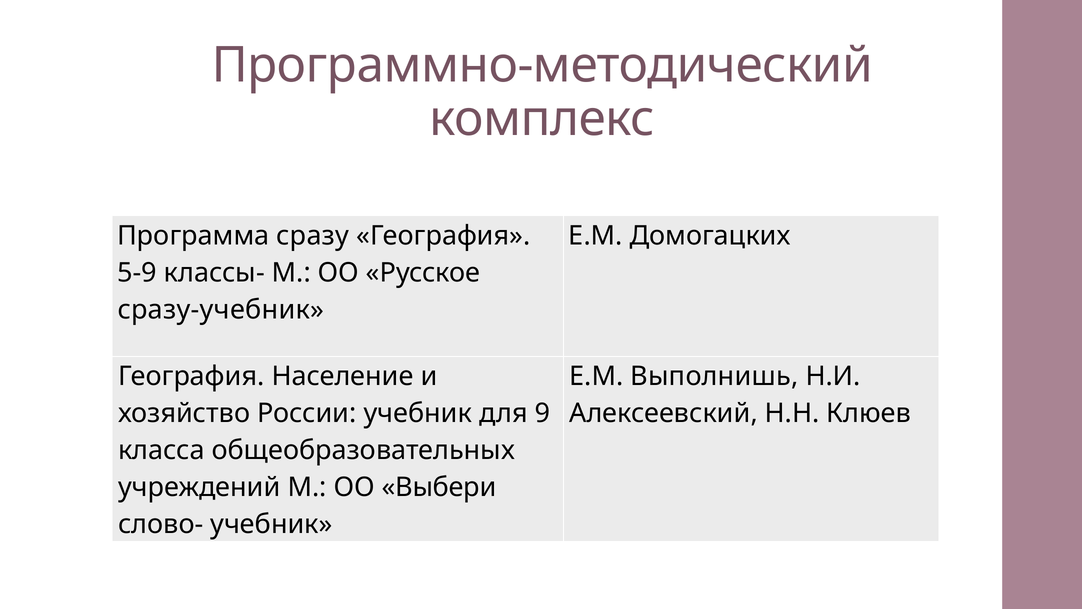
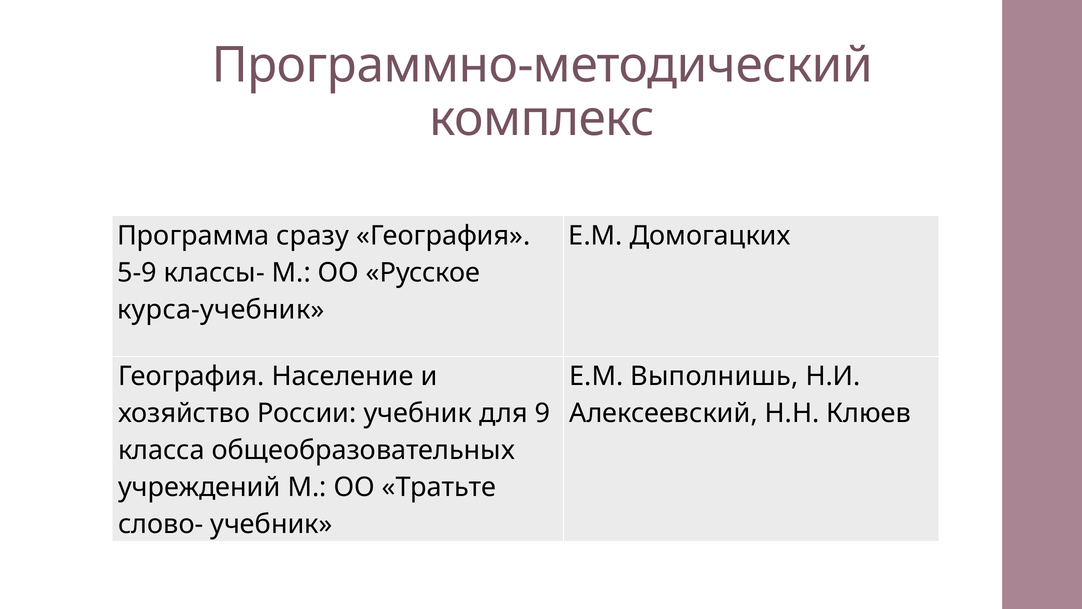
сразу-учебник: сразу-учебник -> курса-учебник (221, 309)
Выбери: Выбери -> Тратьте (439, 487)
